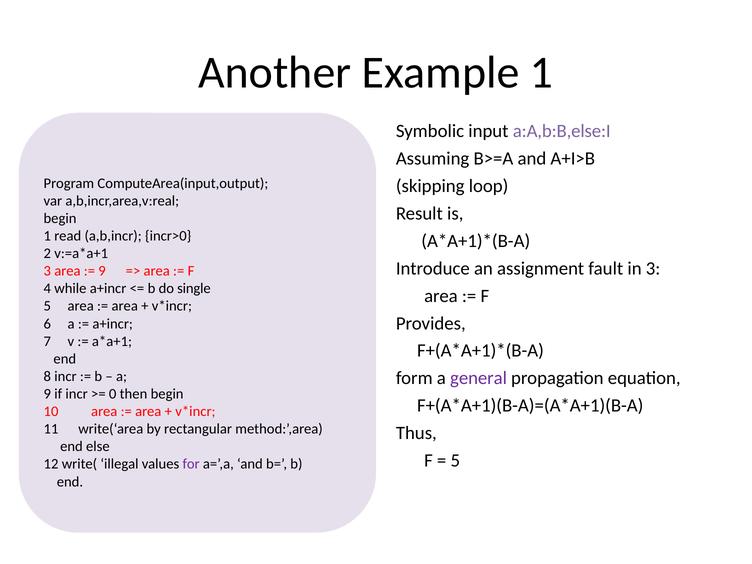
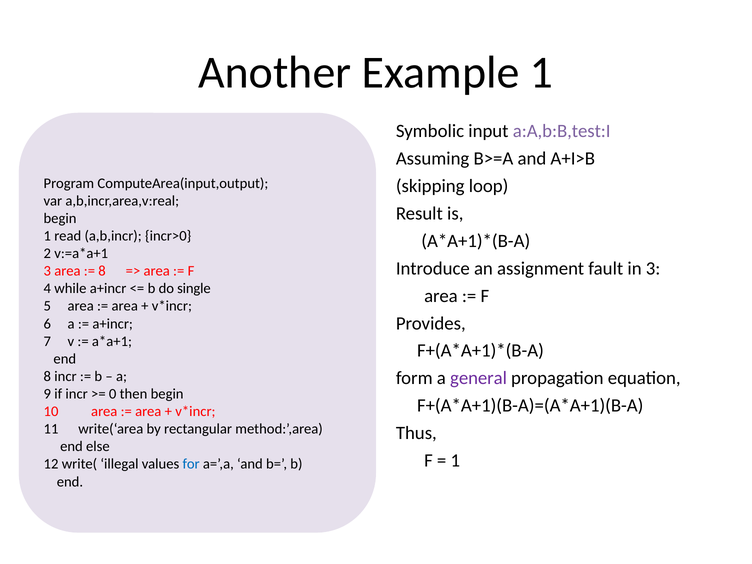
a:A,b:B,else:I: a:A,b:B,else:I -> a:A,b:B,test:I (562, 131)
9: 9 -> 8 (102, 271)
5: 5 -> 1 (455, 461)
for colour: purple -> blue (191, 464)
